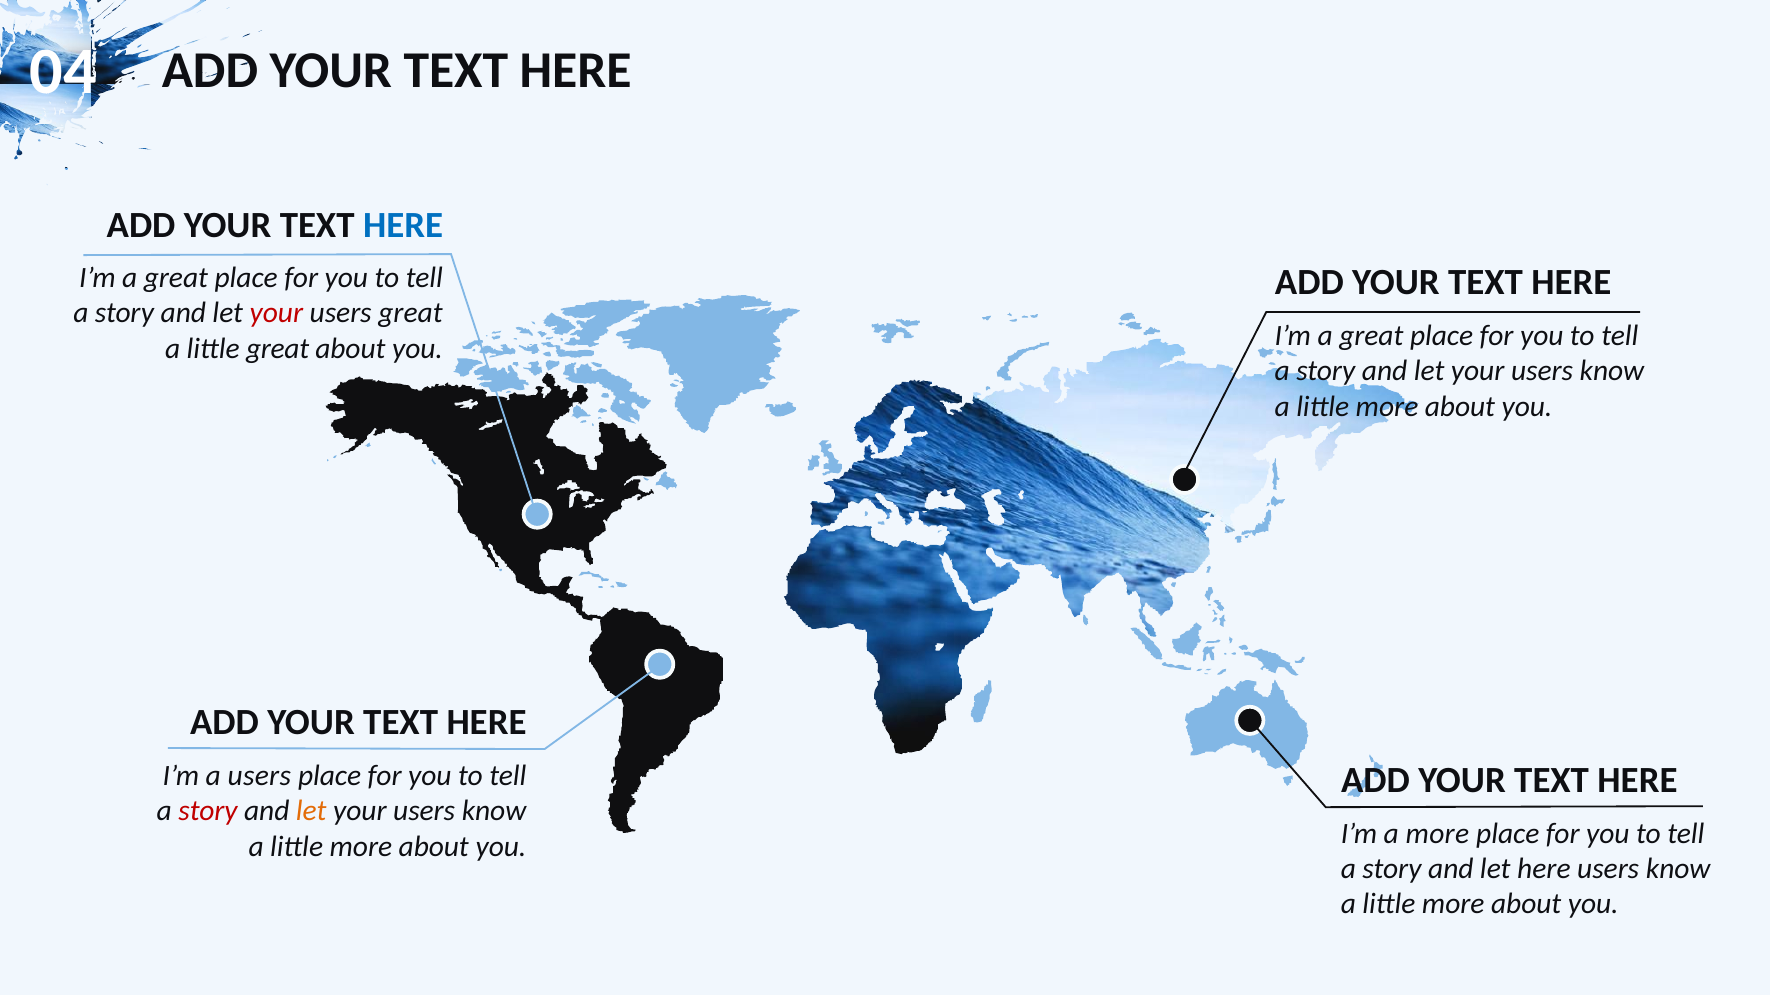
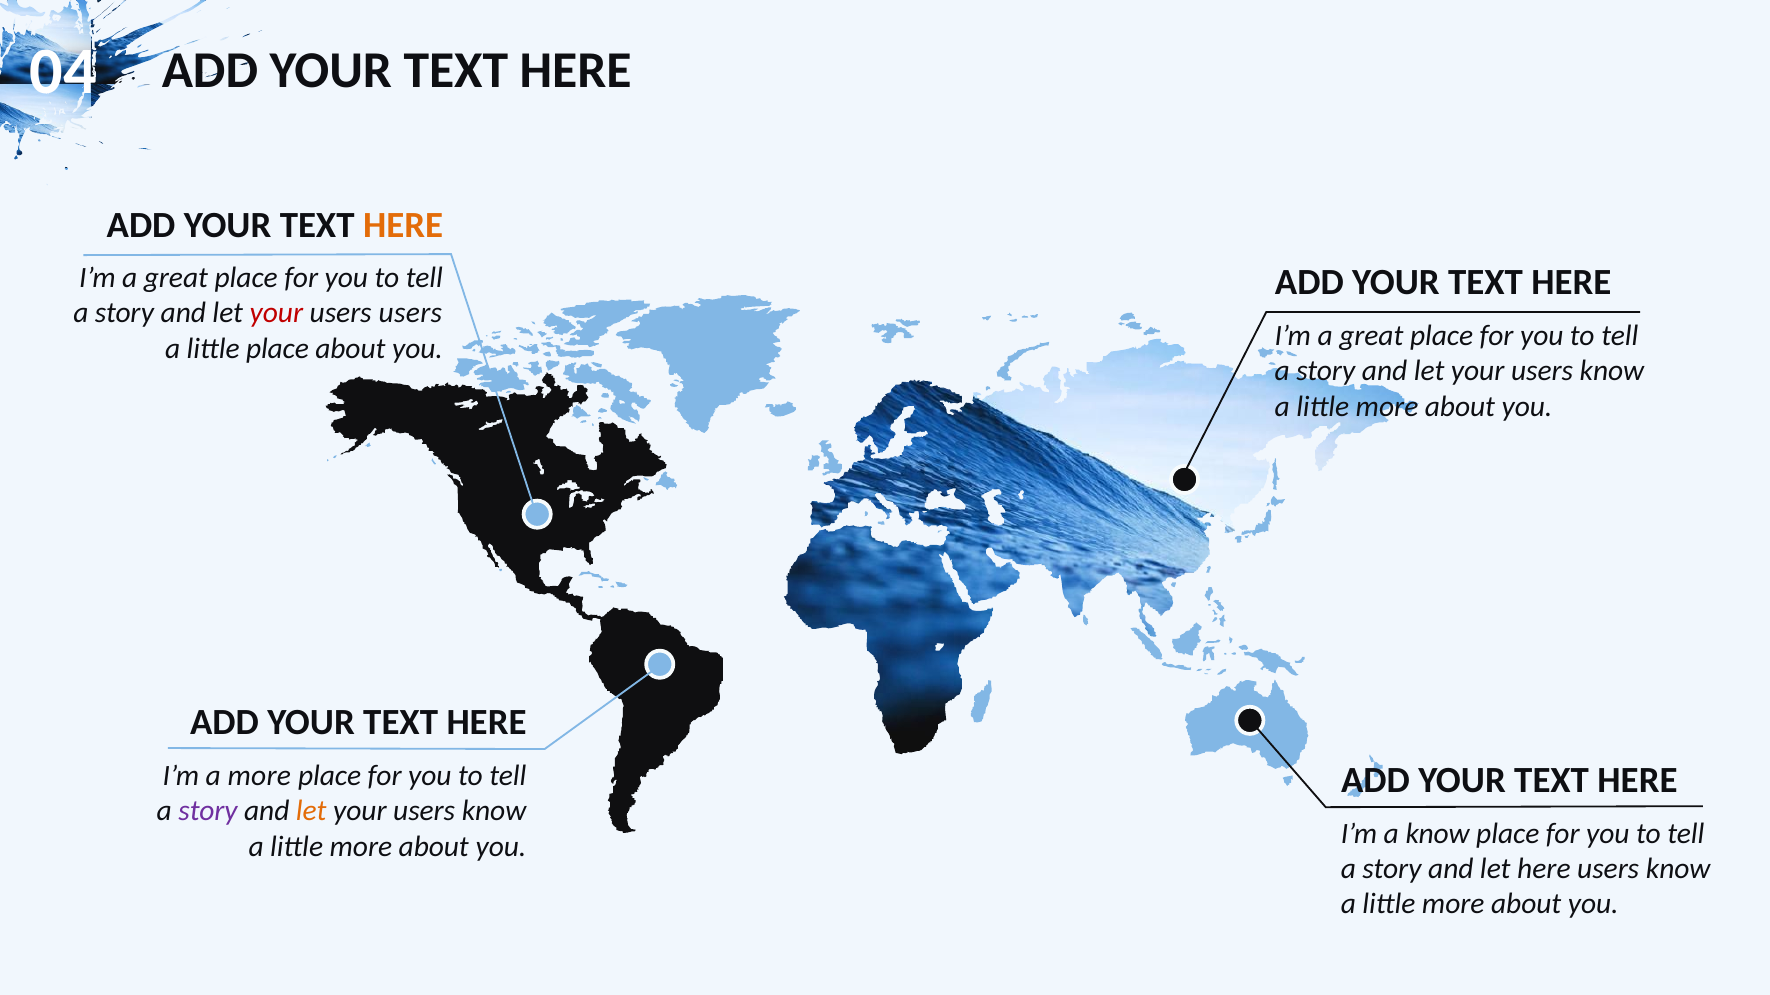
HERE colour: blue -> orange (403, 225)
users great: great -> users (410, 313)
little great: great -> place (278, 349)
a users: users -> more (259, 776)
story colour: red -> purple (208, 812)
a more: more -> know (1438, 834)
